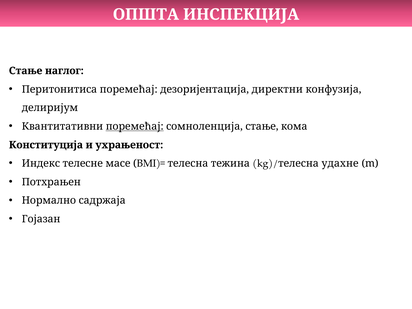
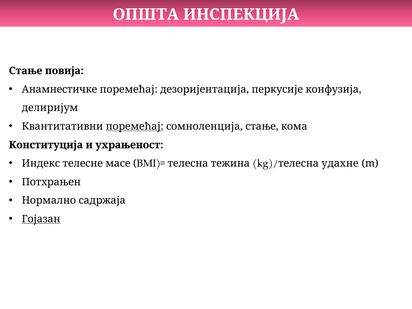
наглог: наглог -> повија (64, 71)
Перитонитиса: Перитонитиса -> Анамнестичке (59, 89)
директни: директни -> перкусије (277, 89)
Гојазан underline: none -> present (41, 219)
